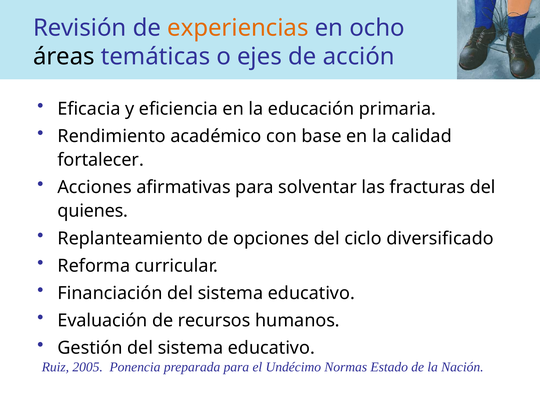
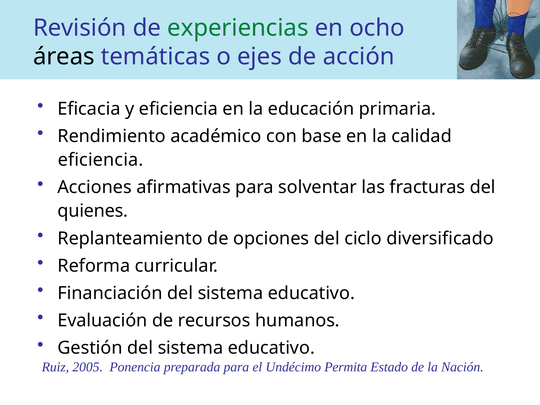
experiencias colour: orange -> green (238, 28)
fortalecer: fortalecer -> eficiencia (101, 160)
Normas: Normas -> Permita (346, 367)
